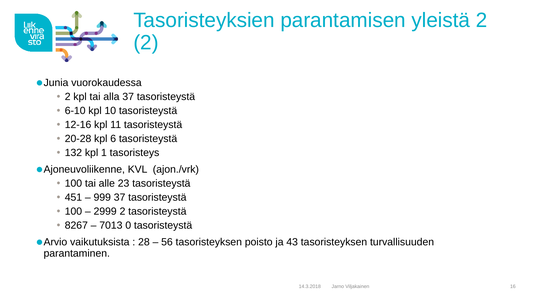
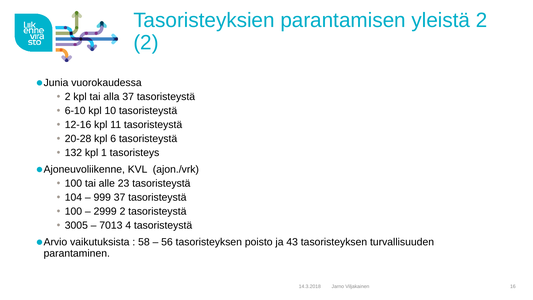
451: 451 -> 104 (73, 197)
8267: 8267 -> 3005 (76, 225)
0: 0 -> 4 (128, 225)
28: 28 -> 58 (144, 242)
